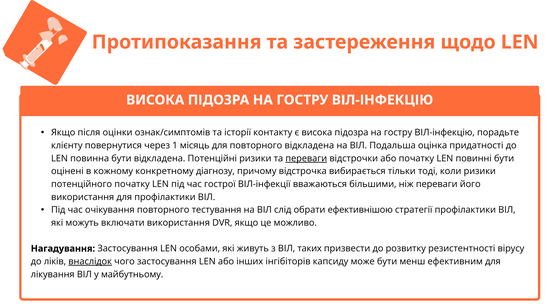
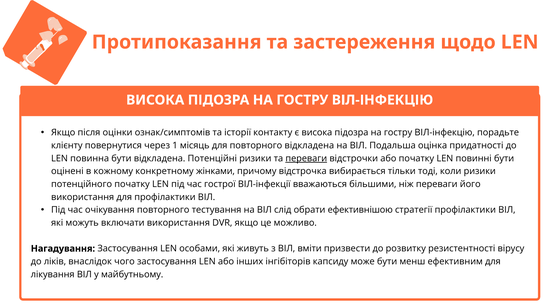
діагнозу: діагнозу -> жінками (215, 171)
таких: таких -> вміти (310, 249)
внаслідок underline: present -> none (90, 262)
